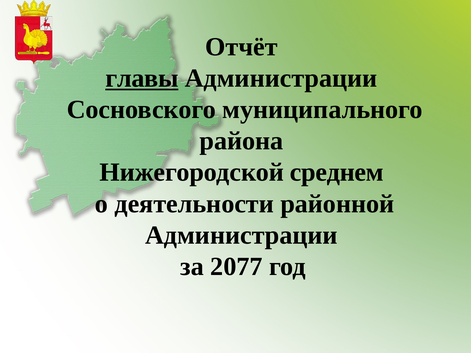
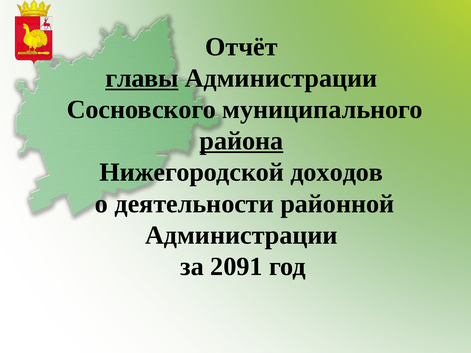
района underline: none -> present (241, 141)
среднем: среднем -> доходов (337, 172)
2077: 2077 -> 2091 (236, 267)
